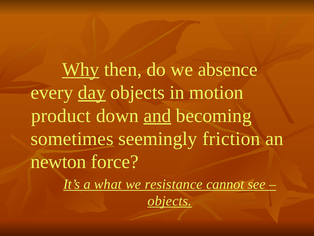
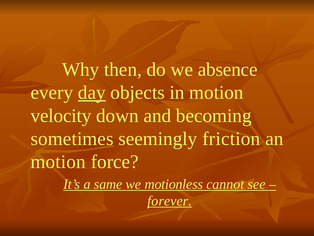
Why underline: present -> none (81, 69)
product: product -> velocity (61, 115)
and underline: present -> none (157, 115)
newton: newton -> motion (58, 161)
what: what -> same (108, 184)
resistance: resistance -> motionless (174, 184)
objects: objects -> forever (170, 201)
